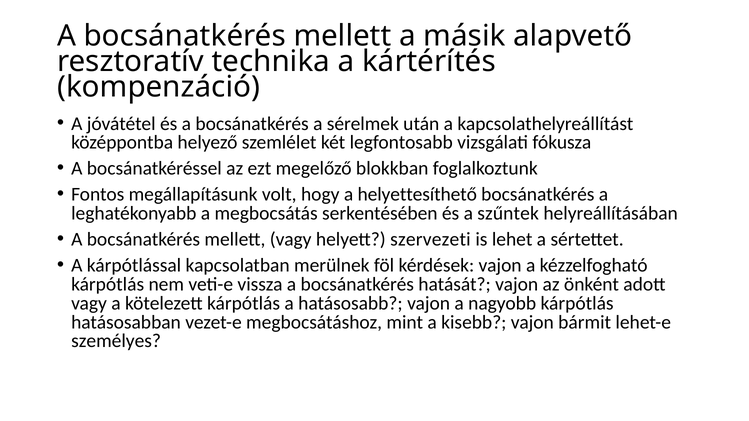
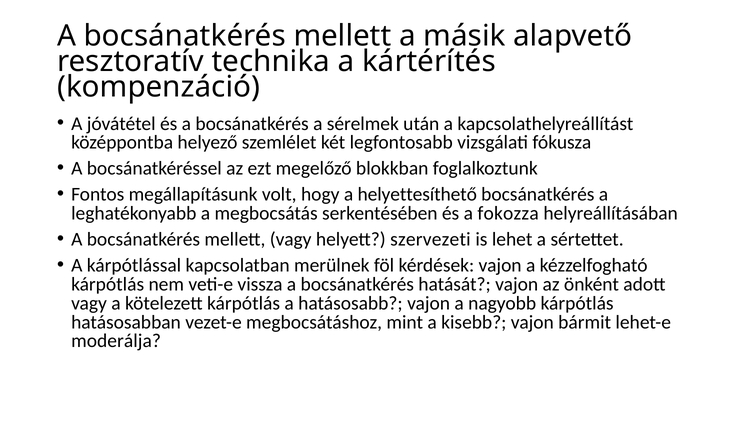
szűntek: szűntek -> fokozza (508, 214)
személyes: személyes -> moderálja (116, 341)
